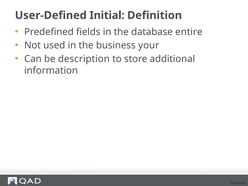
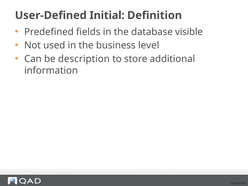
entire: entire -> visible (189, 32)
your: your -> level (149, 45)
